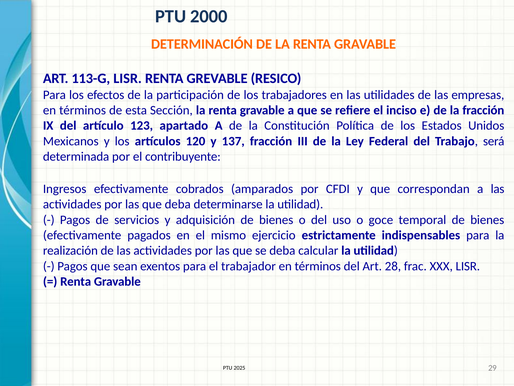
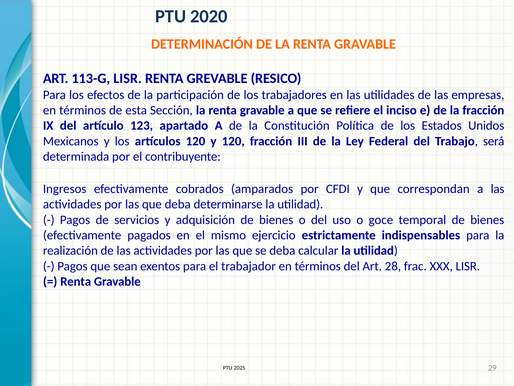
2000: 2000 -> 2020 (209, 17)
y 137: 137 -> 120 (233, 141)
